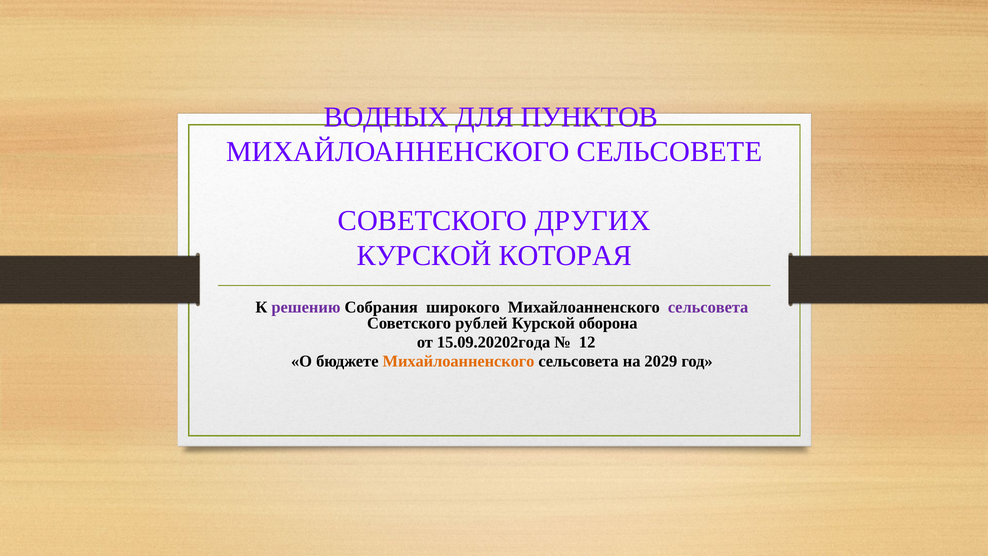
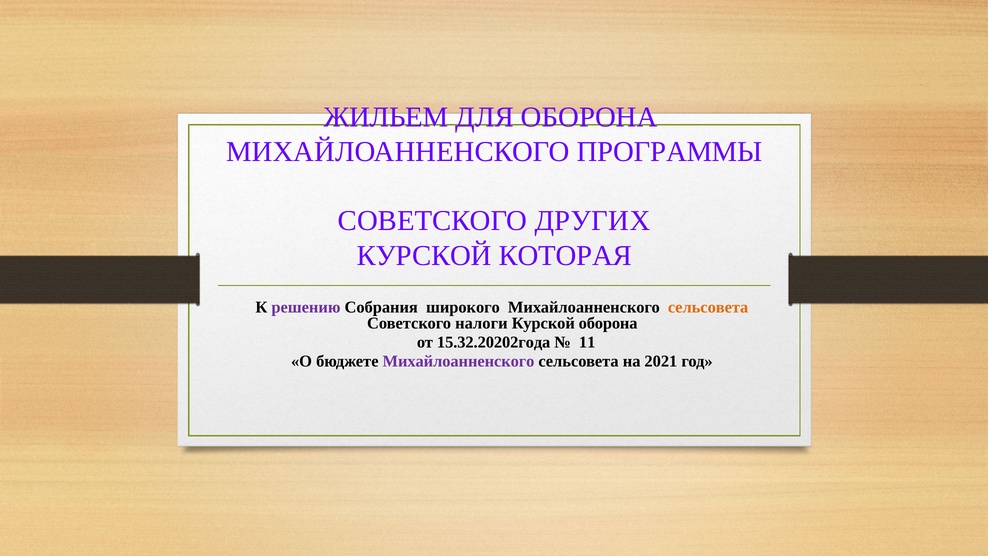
ВОДНЫХ: ВОДНЫХ -> ЖИЛЬЕМ (386, 117)
ДЛЯ ПУНКТОВ: ПУНКТОВ -> ОБОРОНА (589, 117)
СЕЛЬСОВЕТЕ: СЕЛЬСОВЕТЕ -> ПРОГРАММЫ (670, 152)
сельсовета colour: purple -> orange (708, 307)
рублей: рублей -> налоги (481, 323)
15.09.20202года: 15.09.20202года -> 15.32.20202года (494, 342)
12: 12 -> 11 (587, 342)
Михайлоанненского colour: orange -> purple (459, 361)
2029: 2029 -> 2021 (661, 361)
